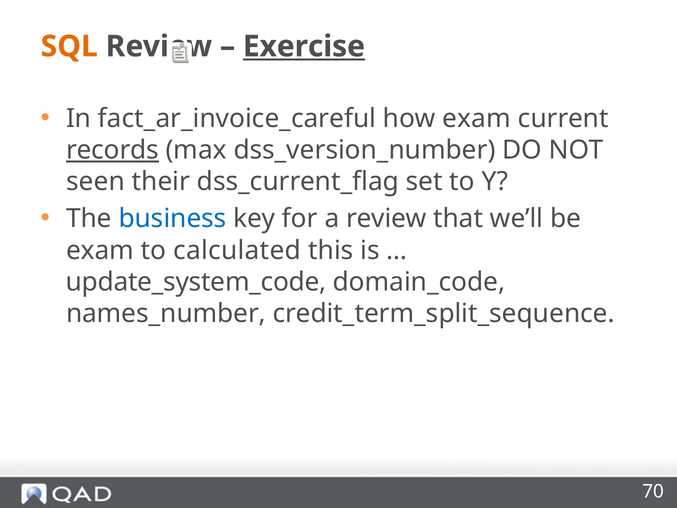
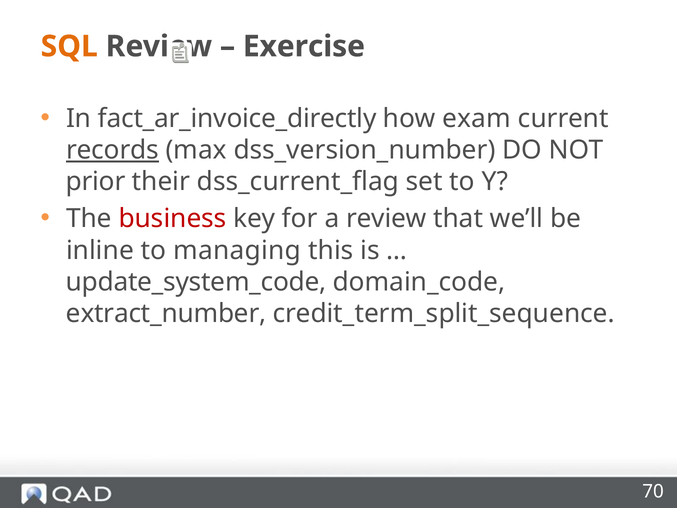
Exercise underline: present -> none (304, 46)
fact_ar_invoice_careful: fact_ar_invoice_careful -> fact_ar_invoice_directly (237, 118)
seen: seen -> prior (96, 182)
business colour: blue -> red (173, 219)
exam: exam -> inline (100, 250)
calculated: calculated -> managing (237, 250)
names_number: names_number -> extract_number (166, 313)
